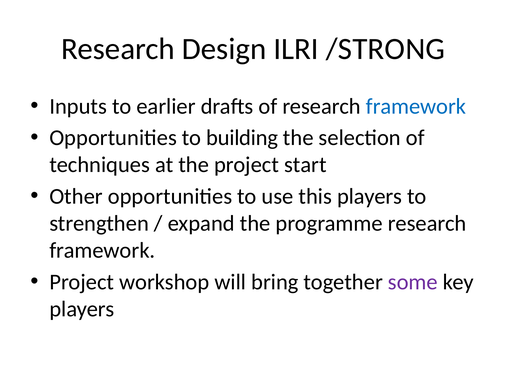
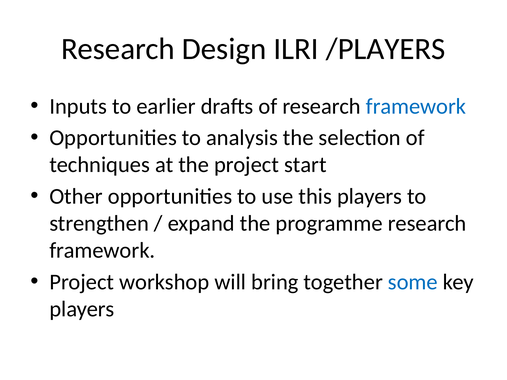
/STRONG: /STRONG -> /PLAYERS (386, 49)
building: building -> analysis (242, 138)
some colour: purple -> blue (413, 282)
